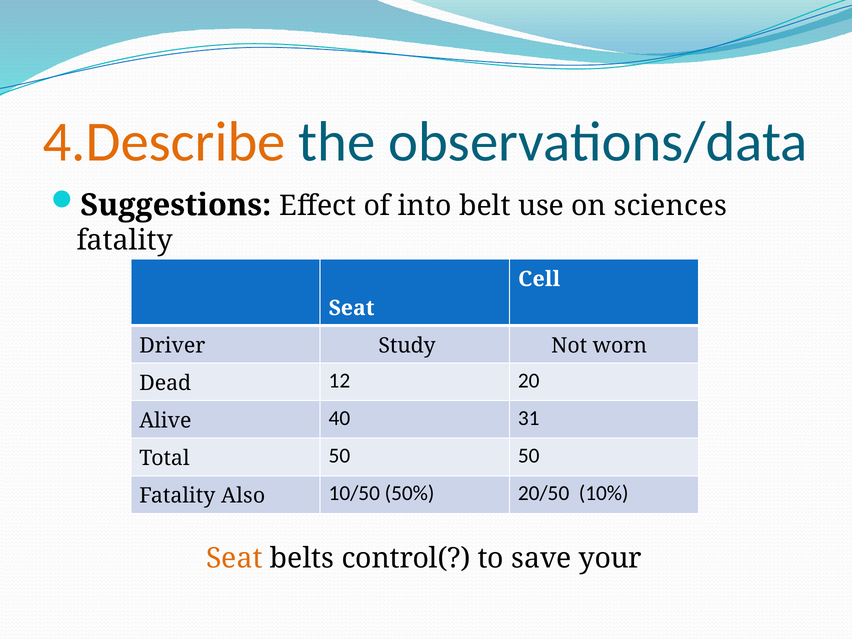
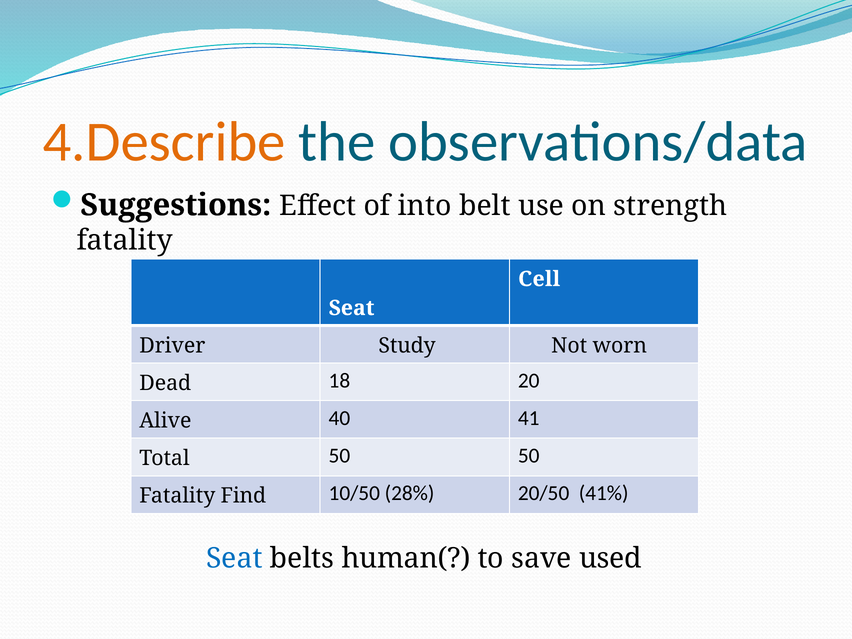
sciences: sciences -> strength (670, 206)
12: 12 -> 18 (339, 381)
31: 31 -> 41 (529, 418)
Also: Also -> Find (243, 496)
50%: 50% -> 28% (410, 493)
10%: 10% -> 41% (604, 493)
Seat colour: orange -> blue (234, 558)
control(: control( -> human( (406, 558)
your: your -> used (610, 558)
